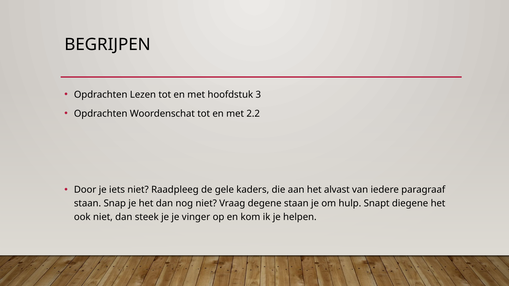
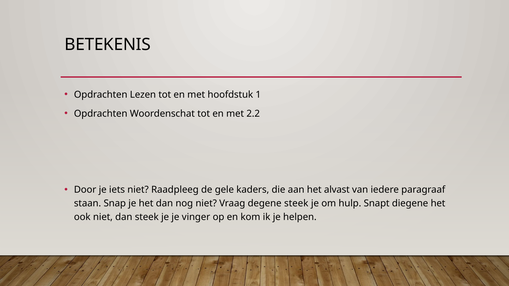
BEGRIJPEN: BEGRIJPEN -> BETEKENIS (108, 45)
3: 3 -> 1 (258, 95)
degene staan: staan -> steek (296, 204)
